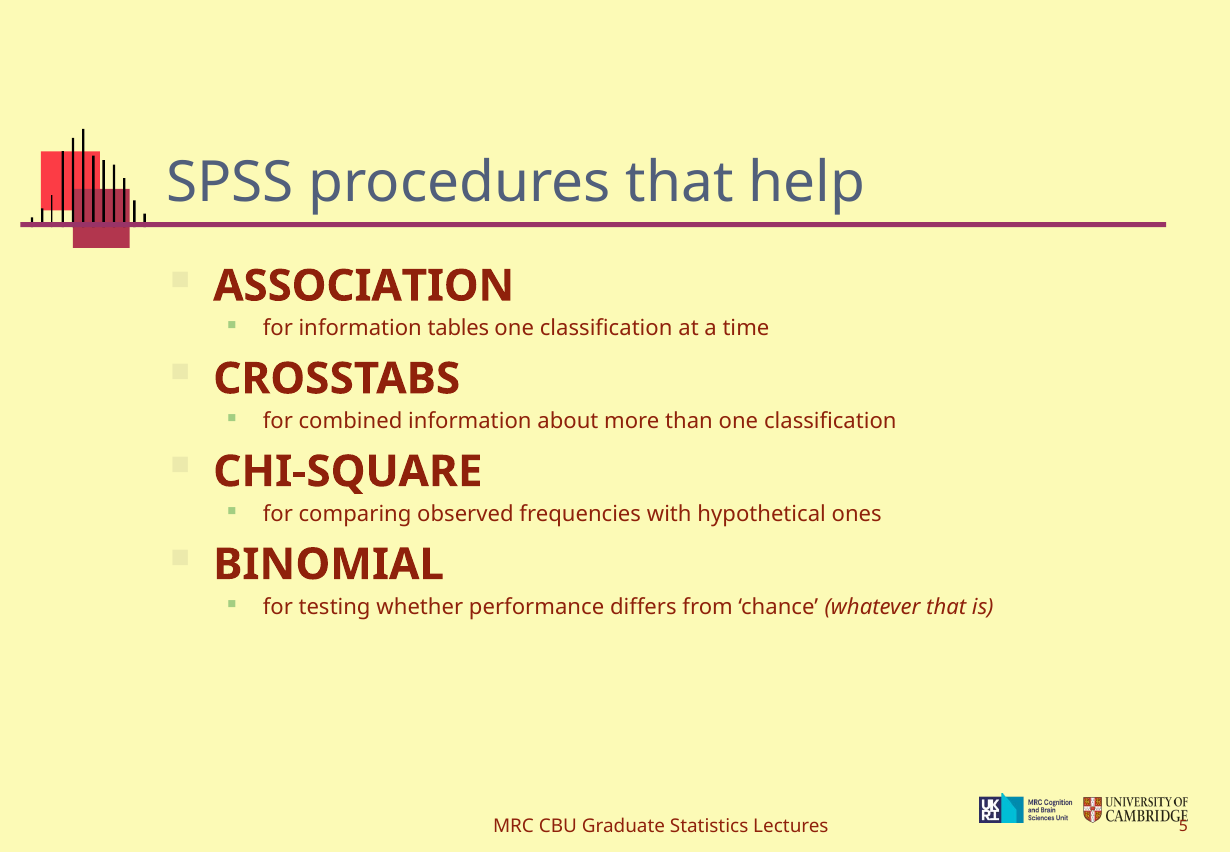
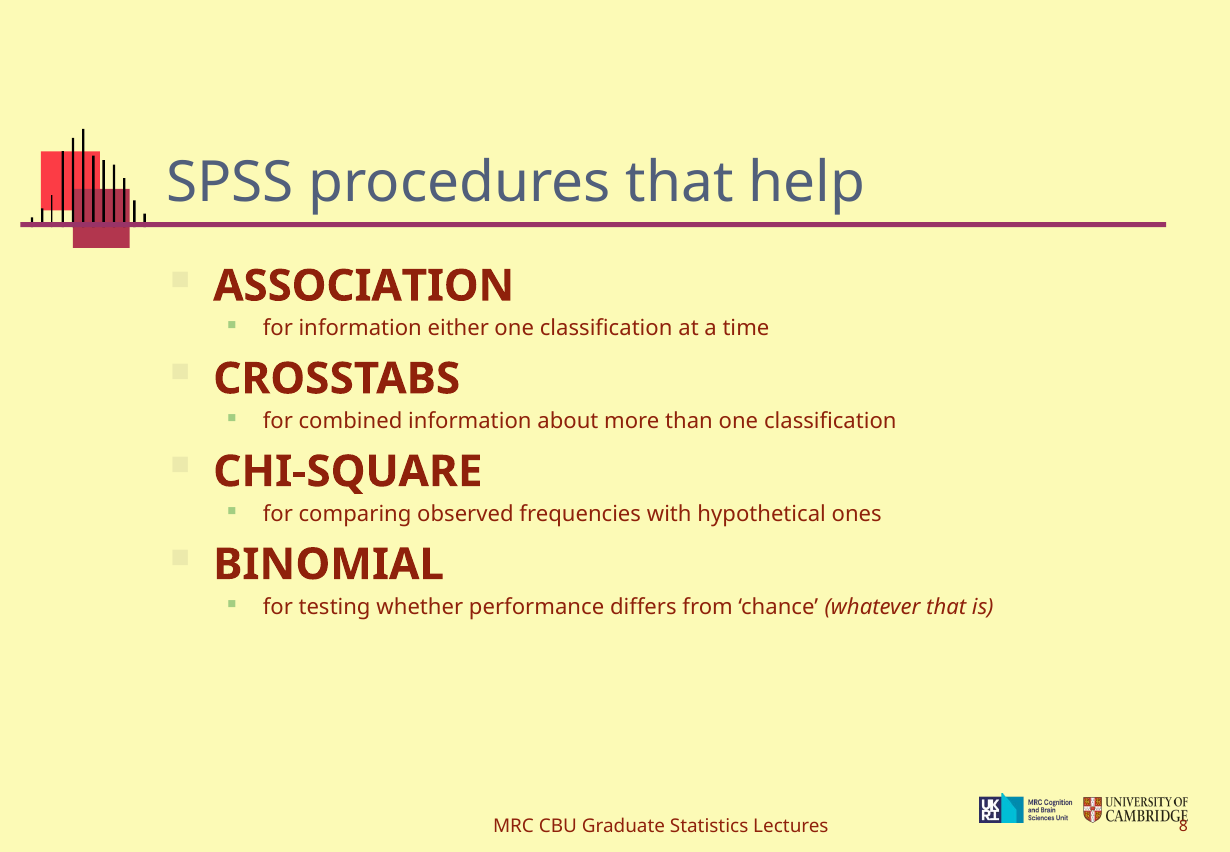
tables: tables -> either (458, 329)
5: 5 -> 8 (1183, 826)
